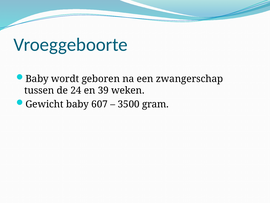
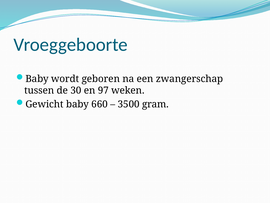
24: 24 -> 30 (76, 90)
39: 39 -> 97 (103, 90)
607: 607 -> 660 (100, 104)
